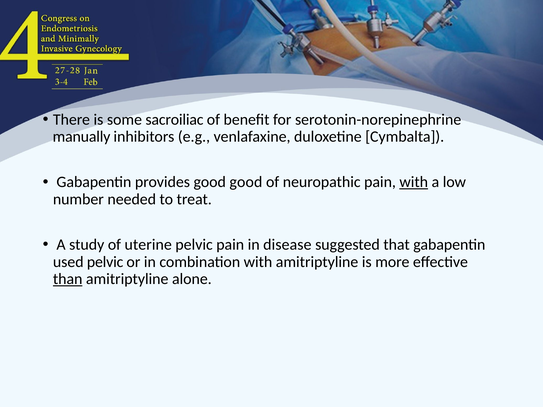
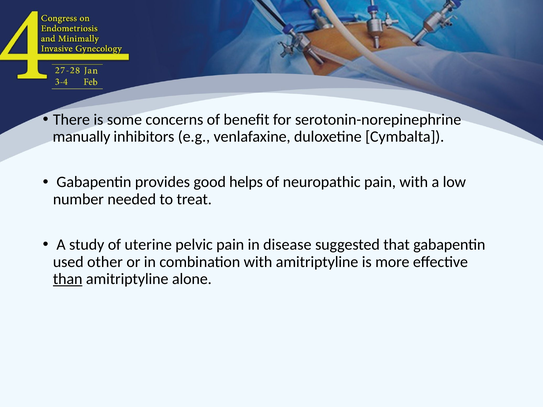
sacroiliac: sacroiliac -> concerns (174, 120)
good good: good -> helps (246, 182)
with underline: present -> none (414, 182)
used pelvic: pelvic -> other (105, 262)
